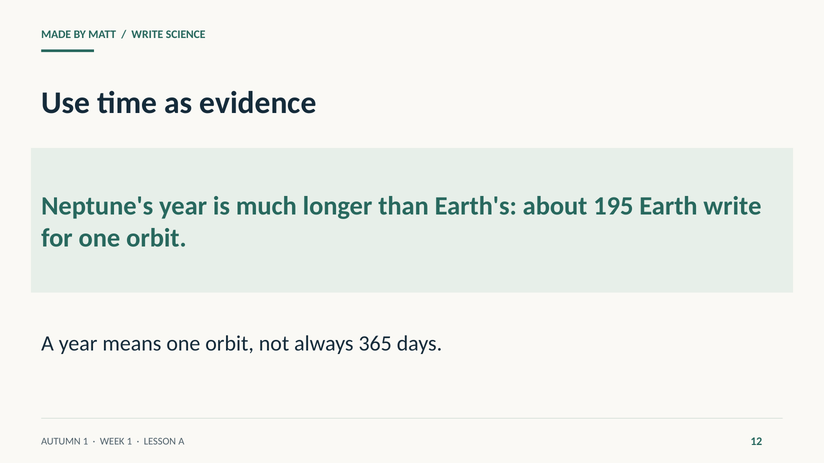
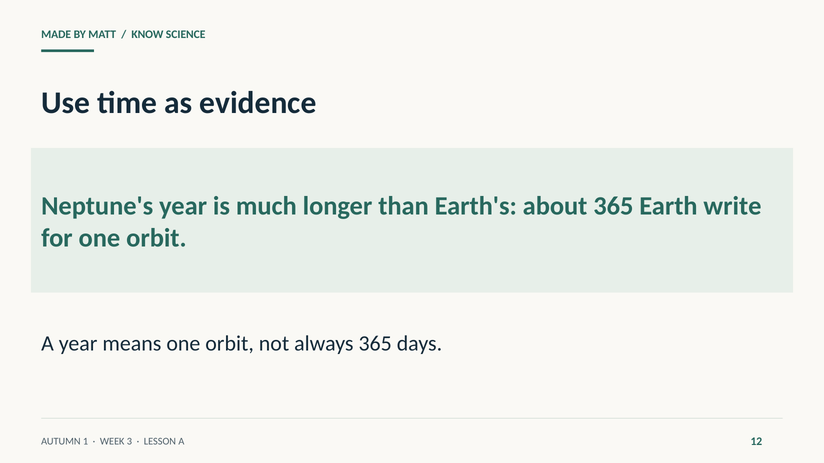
WRITE: WRITE -> KNOW (147, 34)
about 195: 195 -> 365 (613, 206)
WEEK 1: 1 -> 3 (129, 442)
